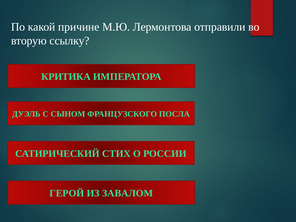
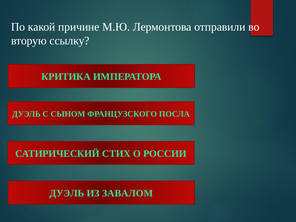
ГЕРОЙ: ГЕРОЙ -> ДУЭЛЬ (67, 193)
